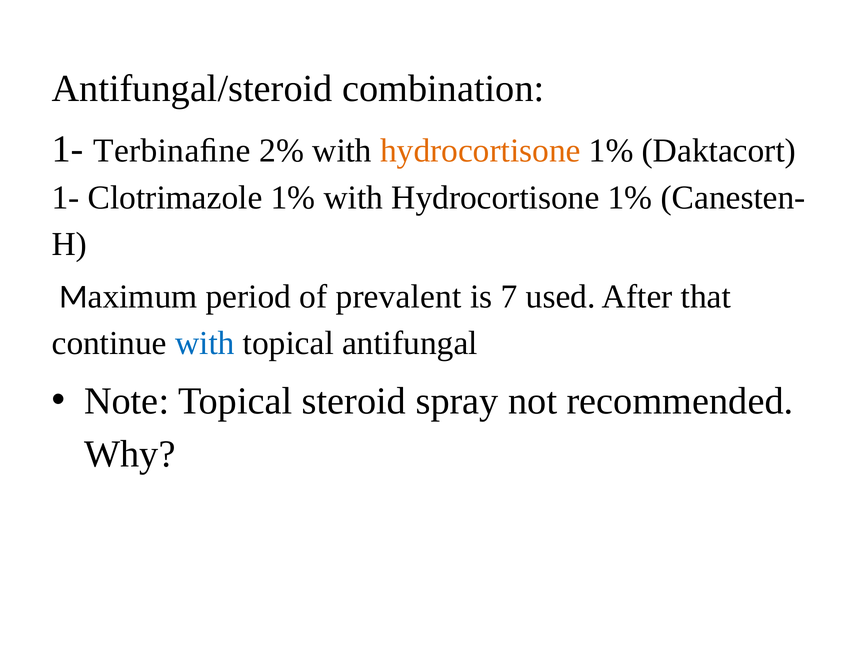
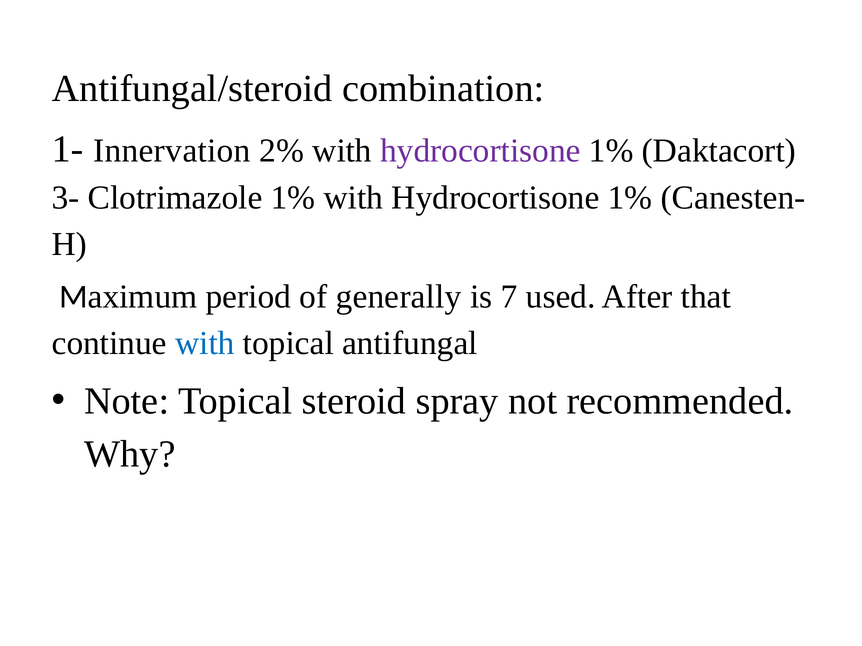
Terbinaﬁne: Terbinaﬁne -> Innervation (172, 151)
hydrocortisone colour: orange -> purple (480, 151)
1-: 1- -> 3- (66, 198)
prevalent: prevalent -> generally (399, 297)
